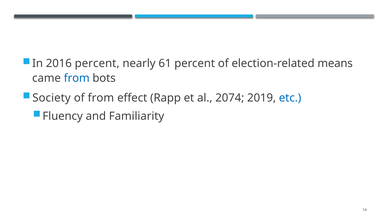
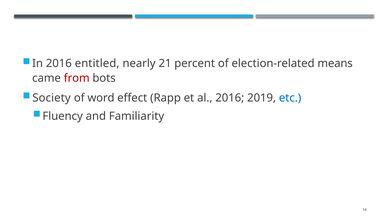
2016 percent: percent -> entitled (97, 63)
61: 61 -> 21 (165, 63)
from colour: blue -> red (77, 78)
of from: from -> word (101, 98)
al 2074: 2074 -> 2016 (230, 98)
